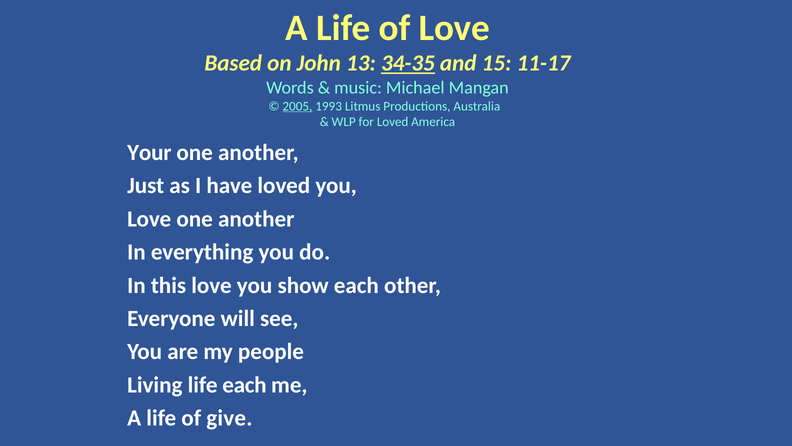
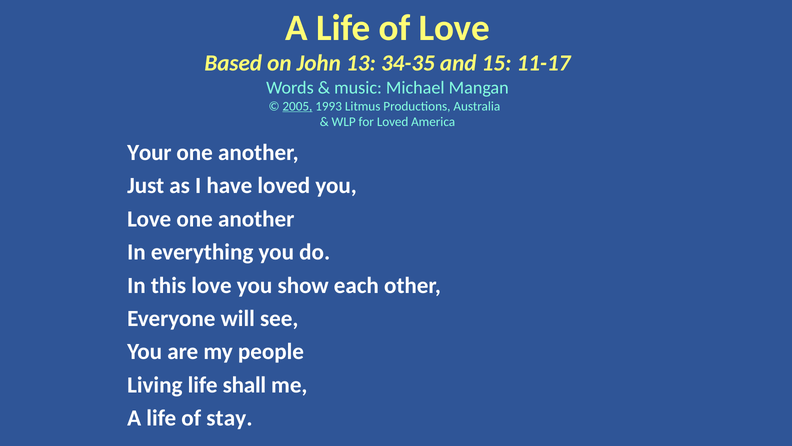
34-35 underline: present -> none (408, 63)
life each: each -> shall (244, 385)
give: give -> stay (229, 418)
